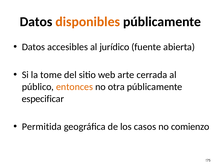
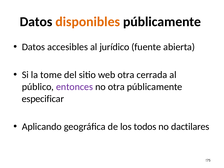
web arte: arte -> otra (126, 75)
entonces colour: orange -> purple (74, 87)
Permitida: Permitida -> Aplicando (42, 127)
casos: casos -> todos (145, 127)
comienzo: comienzo -> dactilares (190, 127)
